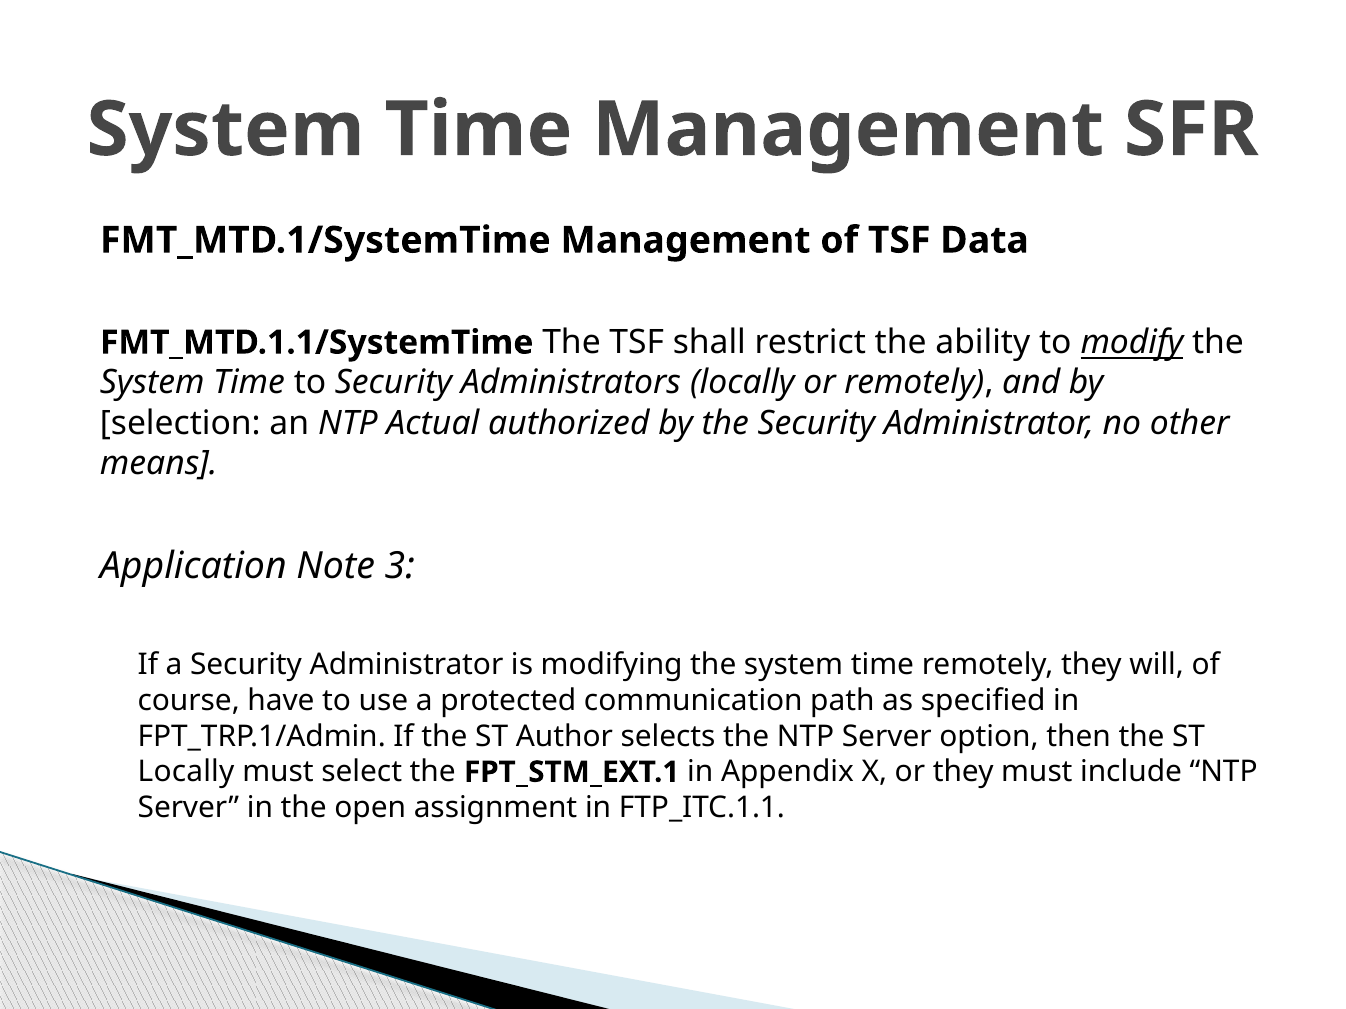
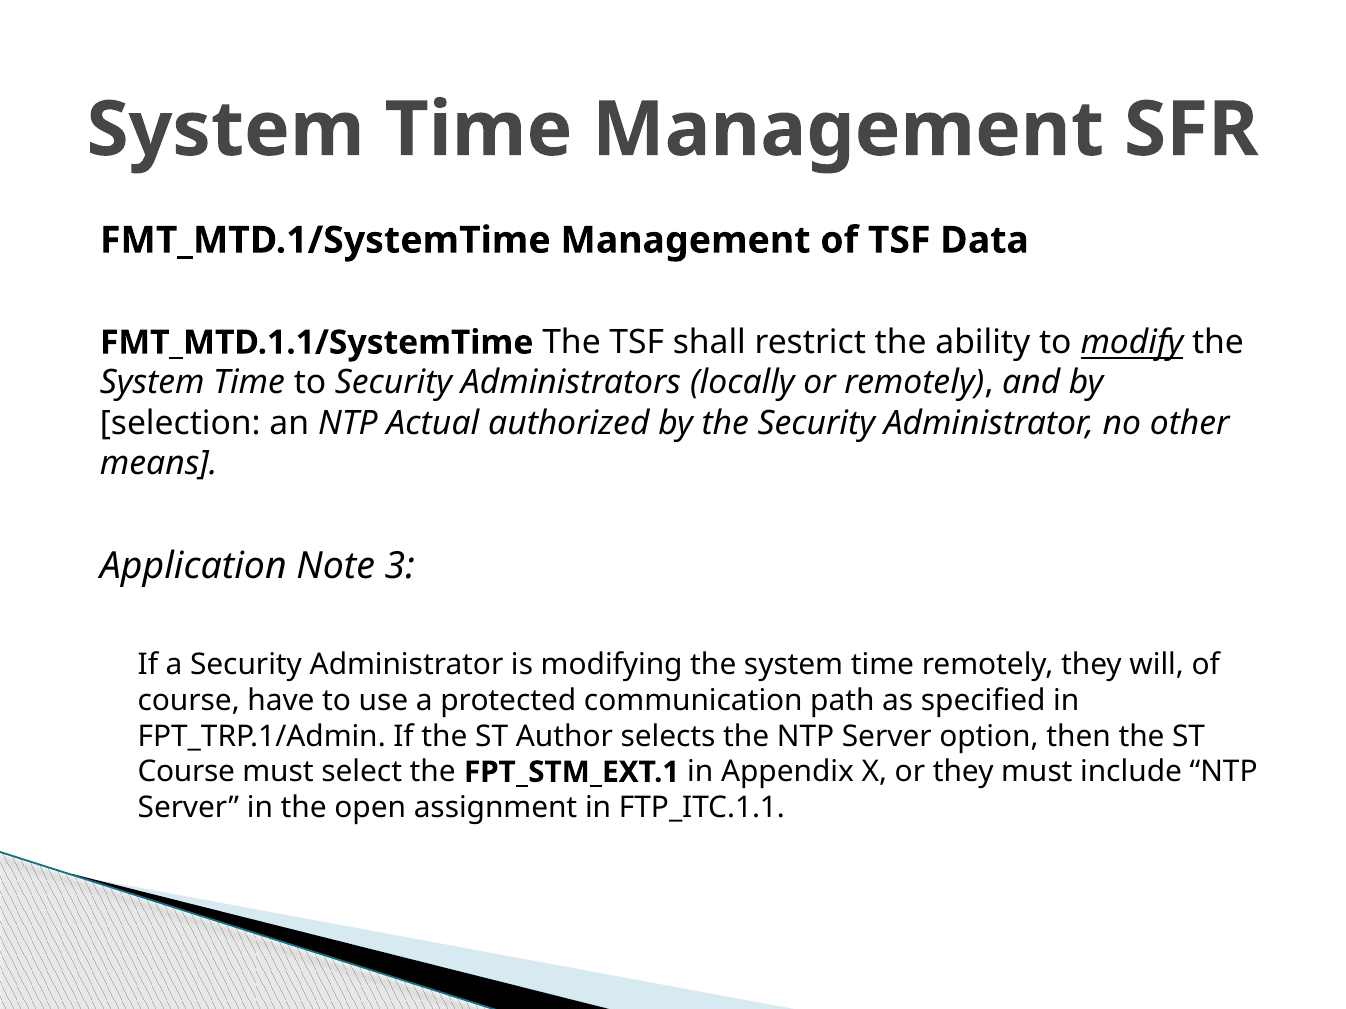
Locally: Locally -> Course (186, 772)
